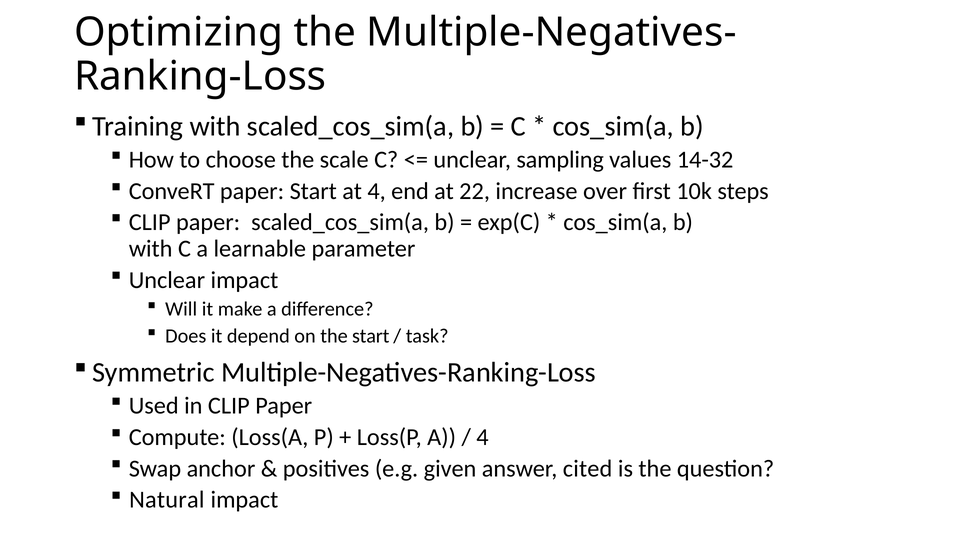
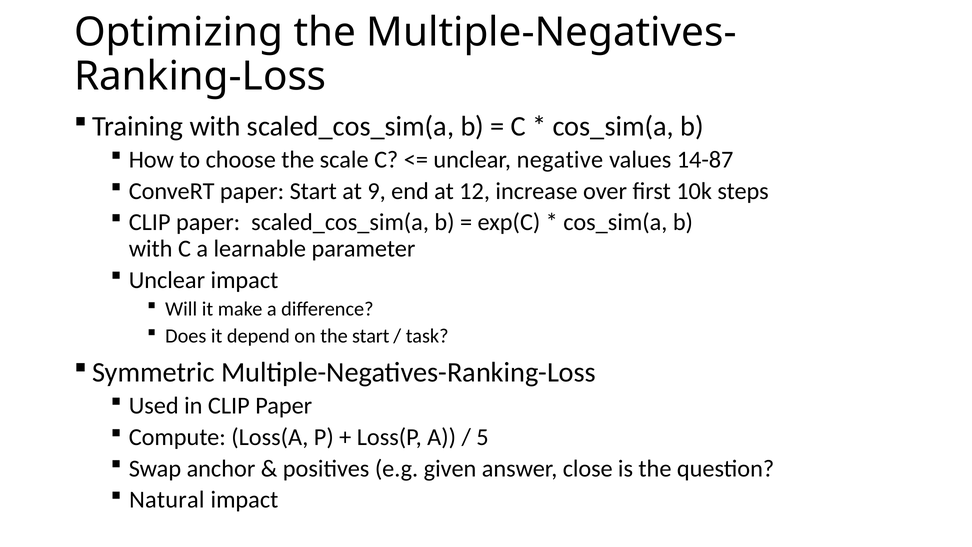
sampling: sampling -> negative (560, 160)
14-32: 14-32 -> 14-87 (705, 160)
at 4: 4 -> 9 (377, 191)
22: 22 -> 12 (475, 191)
4: 4 -> 5 (482, 437)
cited: cited -> close (588, 468)
